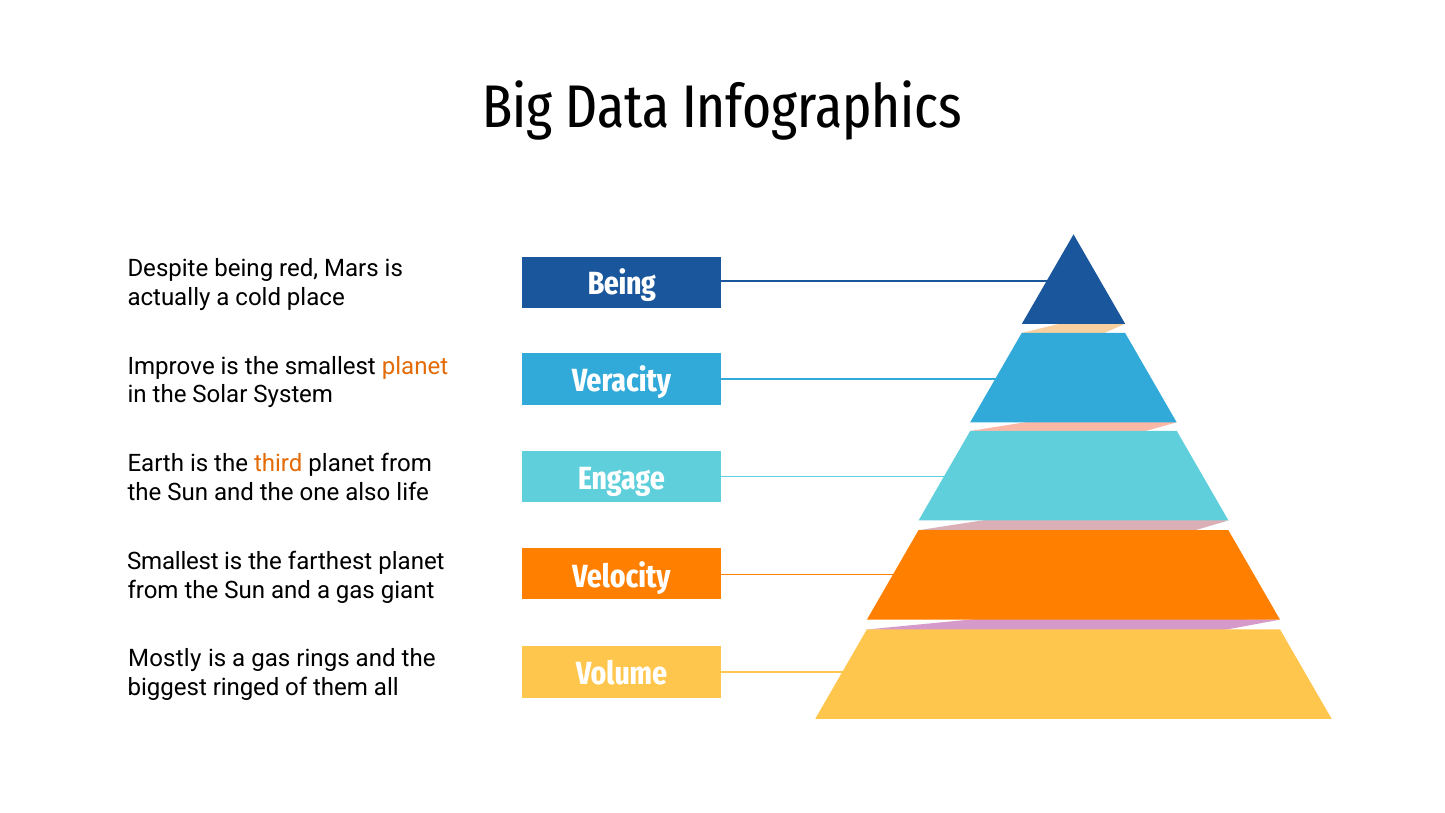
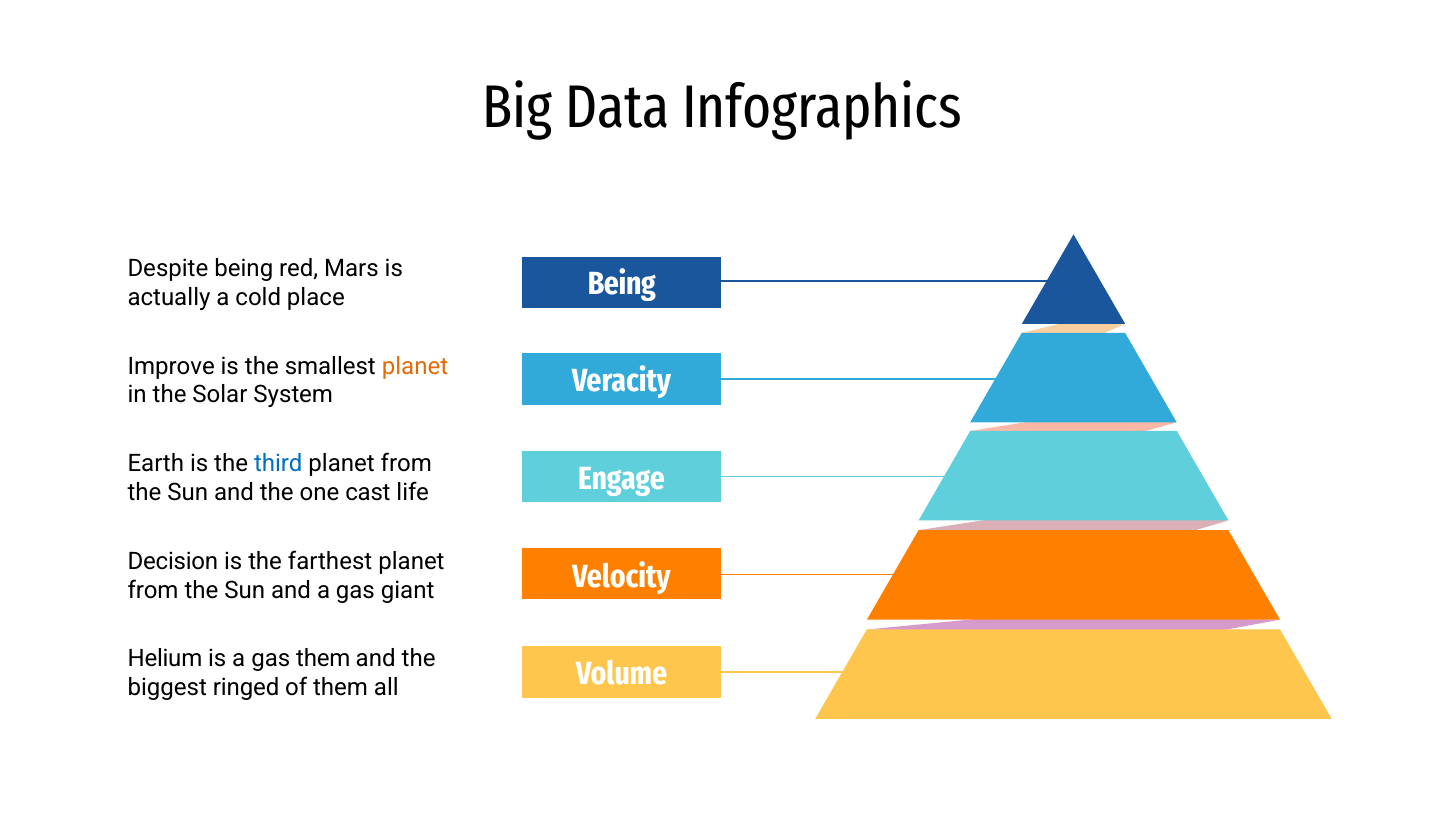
third colour: orange -> blue (278, 464)
also: also -> cast (368, 493)
Smallest: Smallest -> Decision (173, 561)
Mostly: Mostly -> Helium (165, 659)
gas rings: rings -> them (323, 659)
